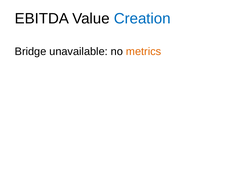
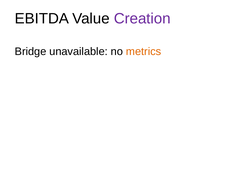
Creation colour: blue -> purple (142, 19)
